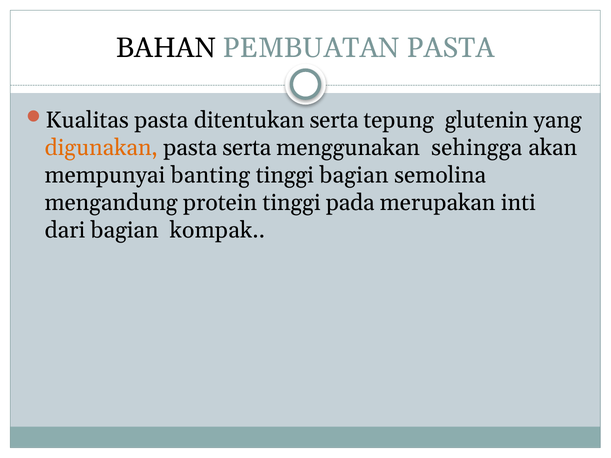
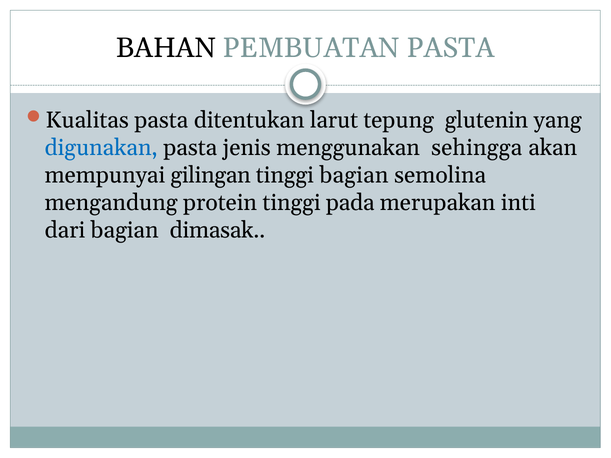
ditentukan serta: serta -> larut (334, 120)
digunakan colour: orange -> blue (101, 148)
pasta serta: serta -> jenis (247, 148)
banting: banting -> gilingan (211, 175)
kompak: kompak -> dimasak (217, 230)
